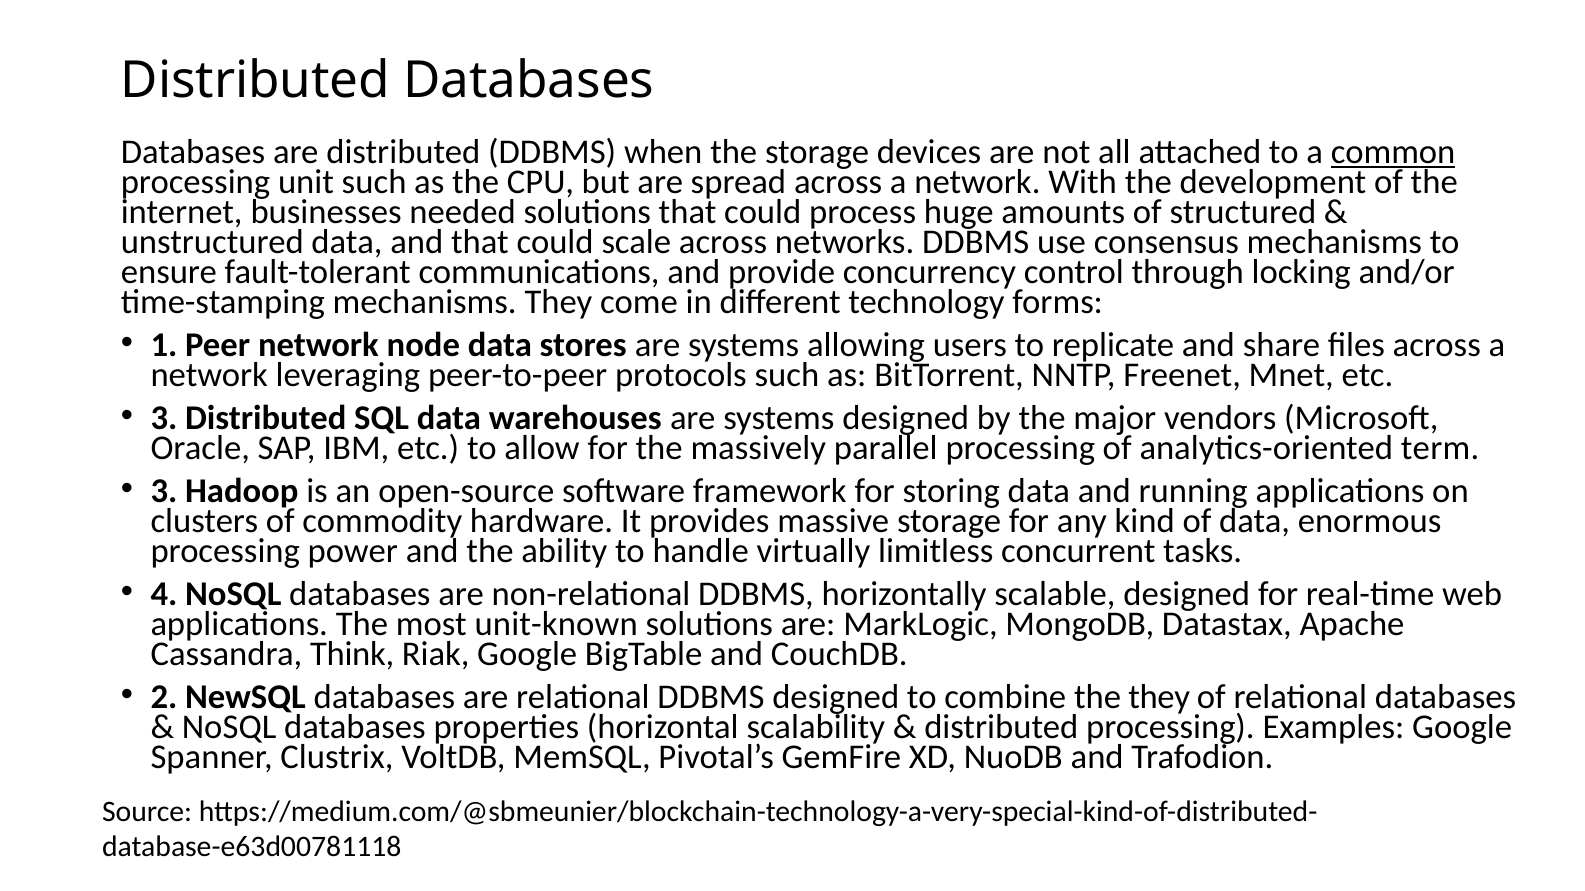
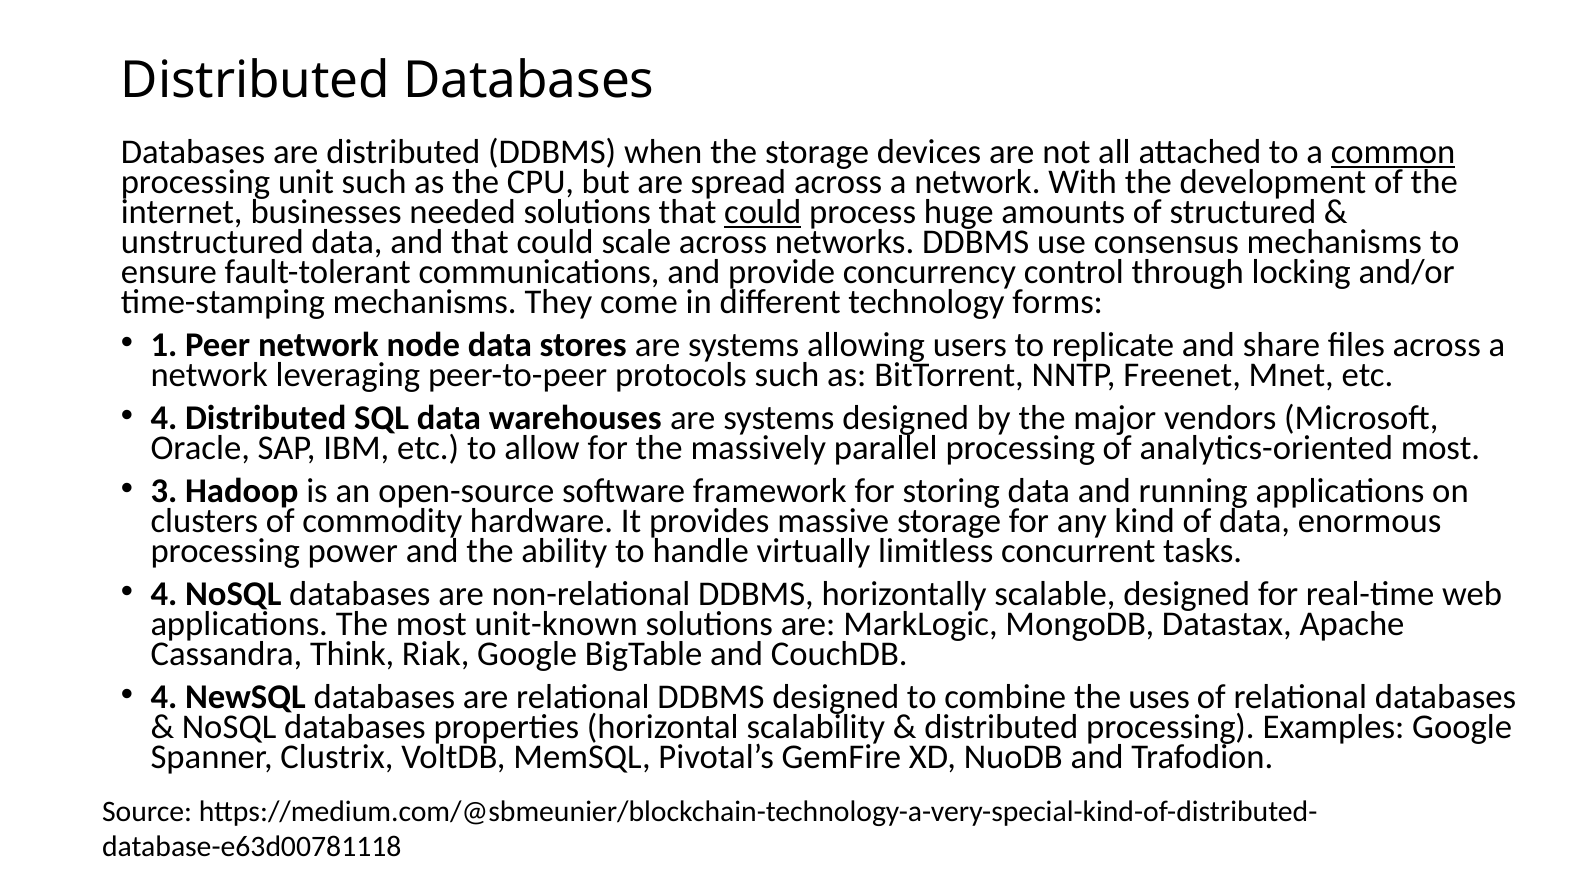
could underline: none -> present (763, 212)
3: 3 -> 4 (164, 419)
analytics-oriented term: term -> most (1440, 449)
2: 2 -> 4 (164, 698)
the they: they -> uses (1159, 698)
